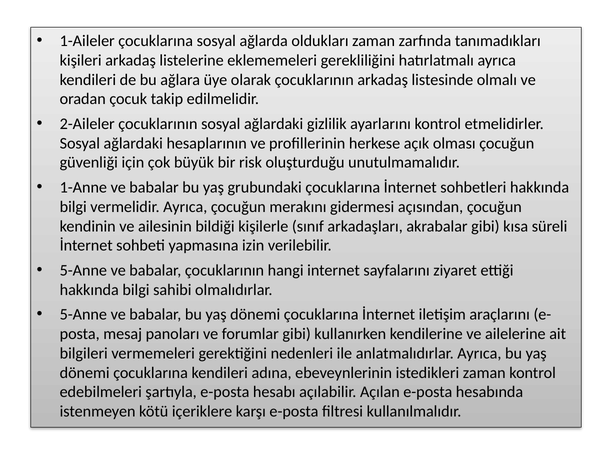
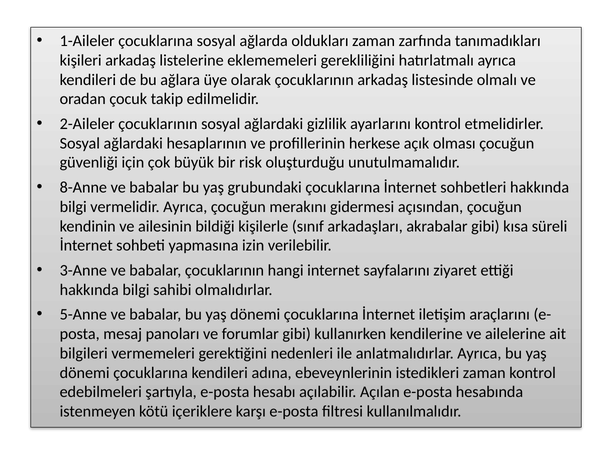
1-Anne: 1-Anne -> 8-Anne (83, 187)
5-Anne: 5-Anne -> 3-Anne (83, 270)
